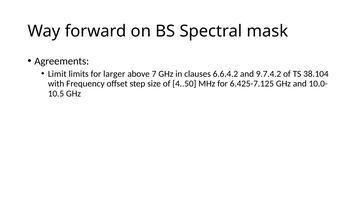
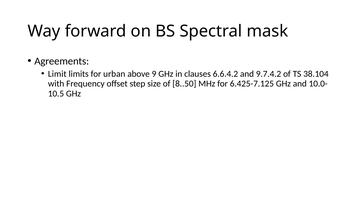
larger: larger -> urban (114, 74)
7: 7 -> 9 (154, 74)
4..50: 4..50 -> 8..50 (184, 84)
